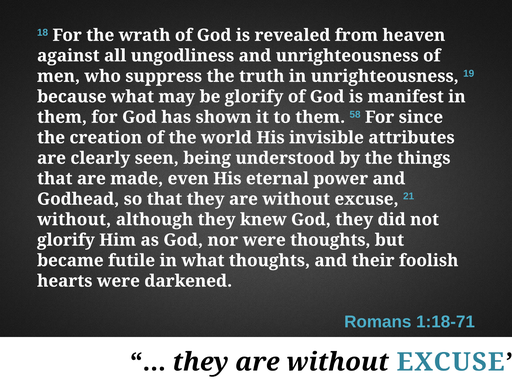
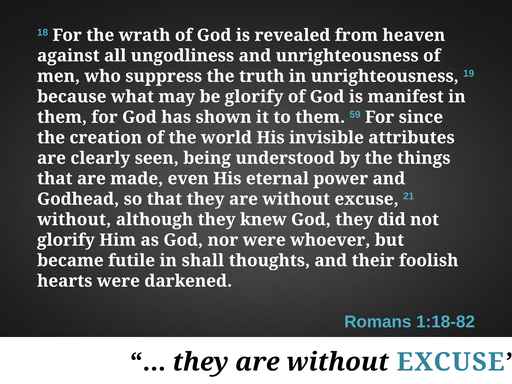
58: 58 -> 59 (355, 114)
were thoughts: thoughts -> whoever (330, 240)
in what: what -> shall (203, 261)
1:18-71: 1:18-71 -> 1:18-82 (446, 322)
